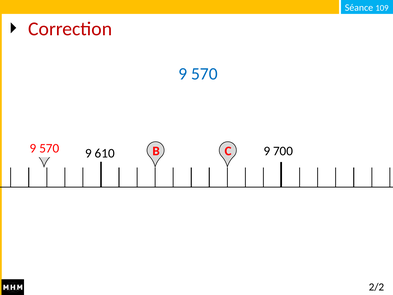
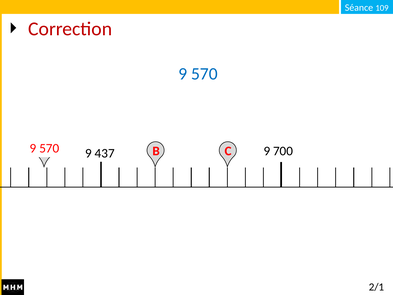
610: 610 -> 437 (105, 153)
2/2: 2/2 -> 2/1 (376, 287)
